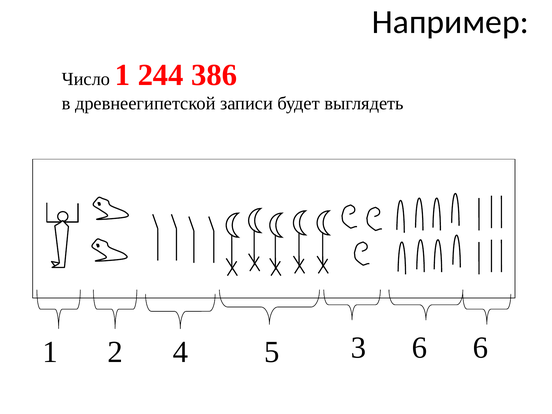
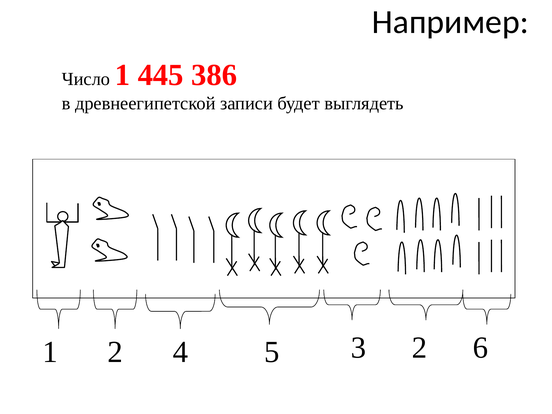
244: 244 -> 445 (161, 75)
3 6: 6 -> 2 (420, 348)
